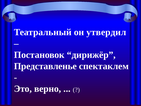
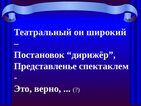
утвердил: утвердил -> широкий (106, 32)
